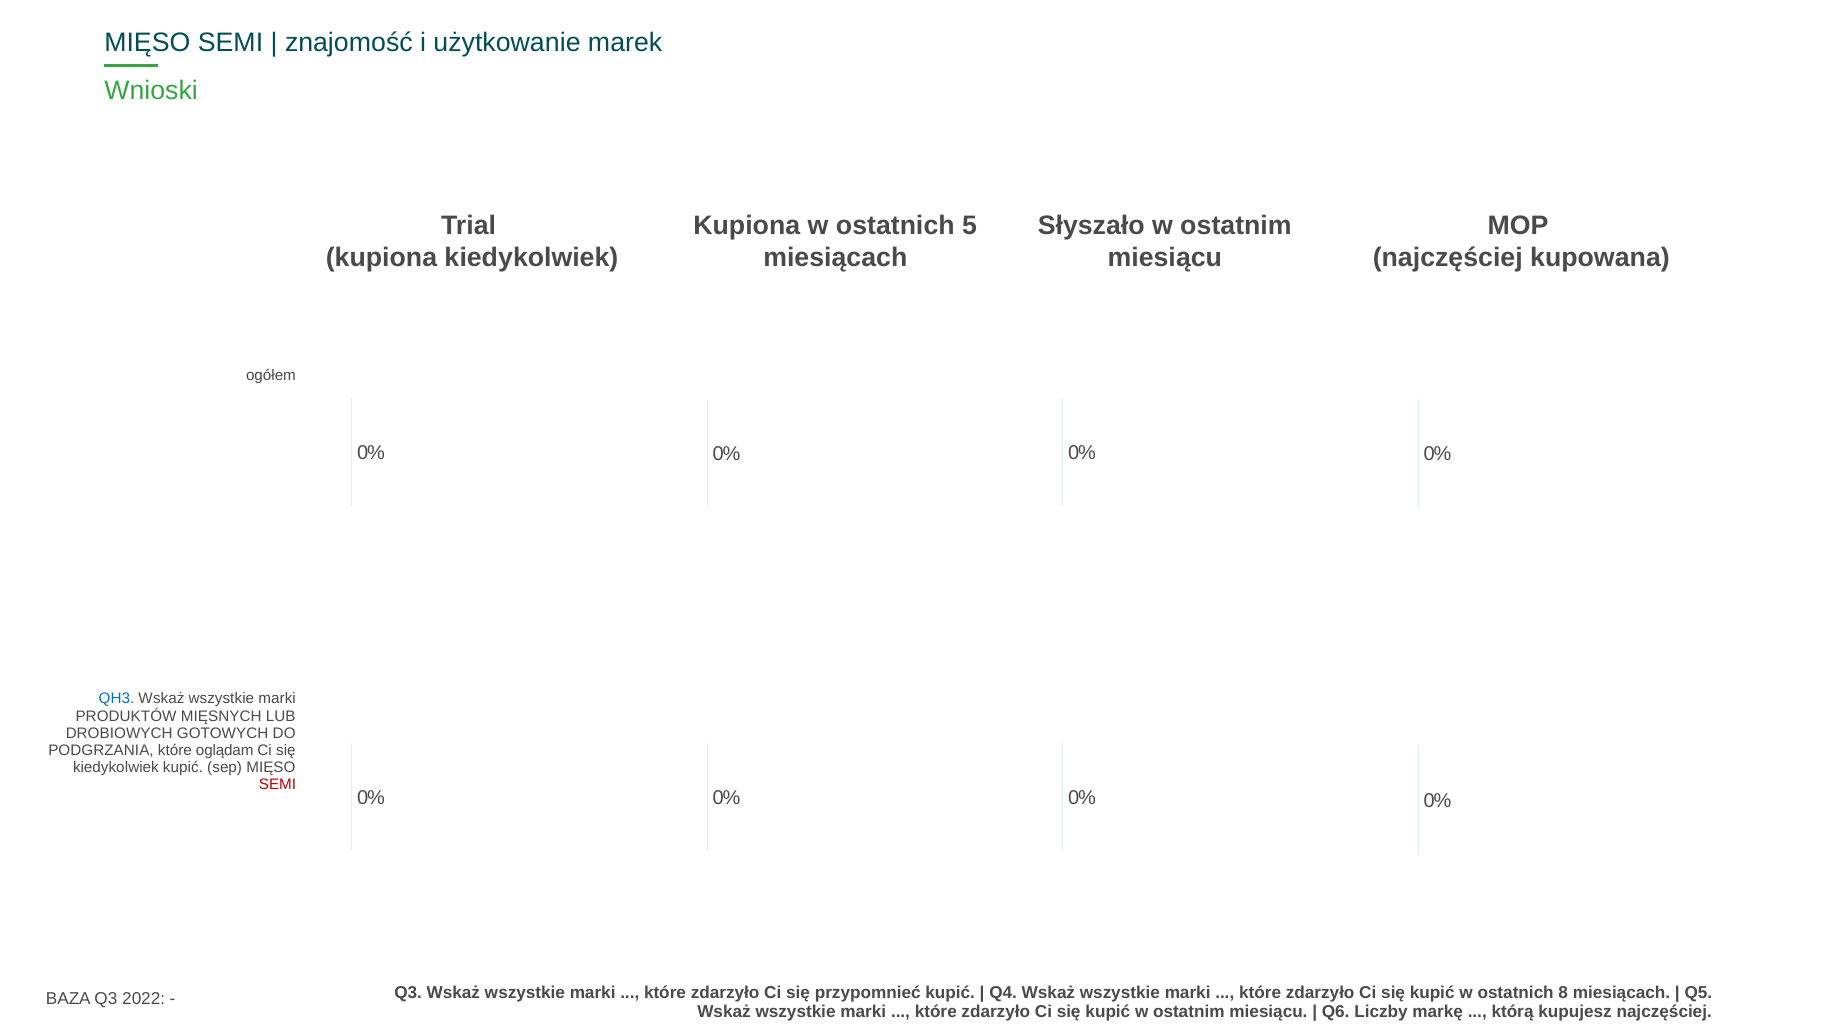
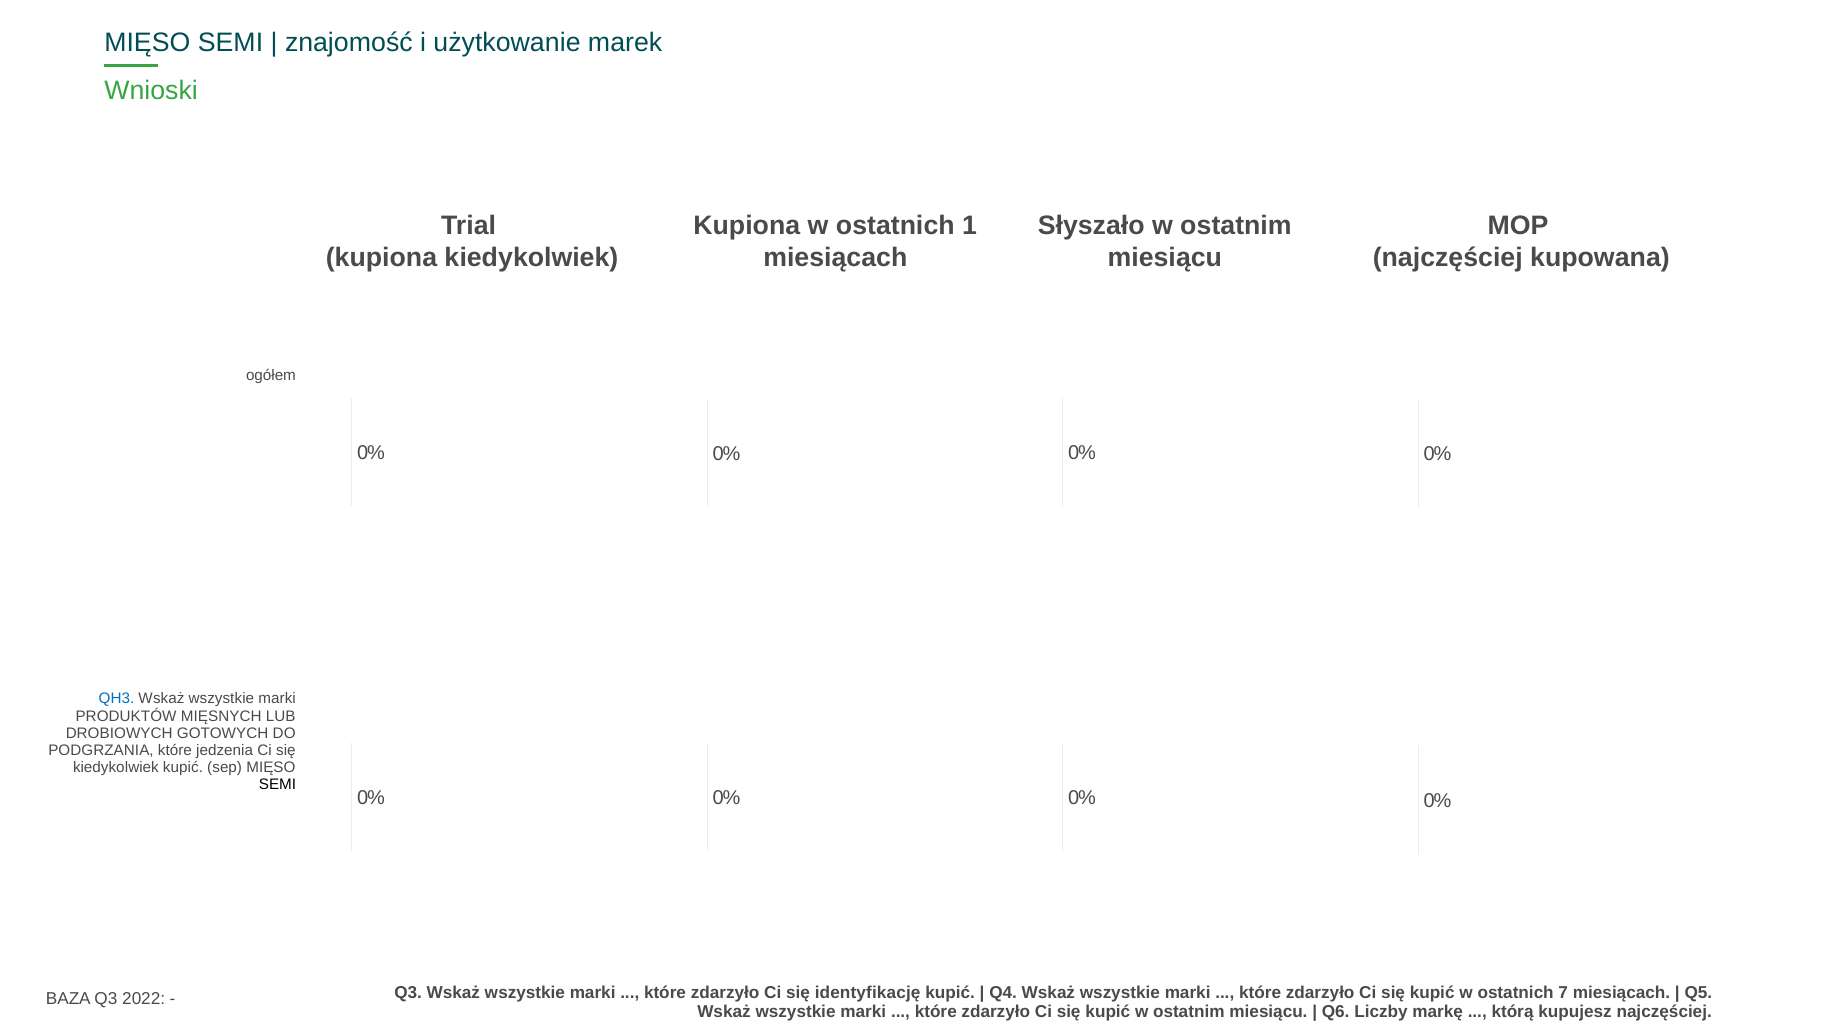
5: 5 -> 1 (970, 226)
oglądam: oglądam -> jedzenia (225, 751)
SEMI colour: red -> black (277, 785)
przypomnieć: przypomnieć -> identyfikację (868, 994)
8: 8 -> 7 (1563, 994)
